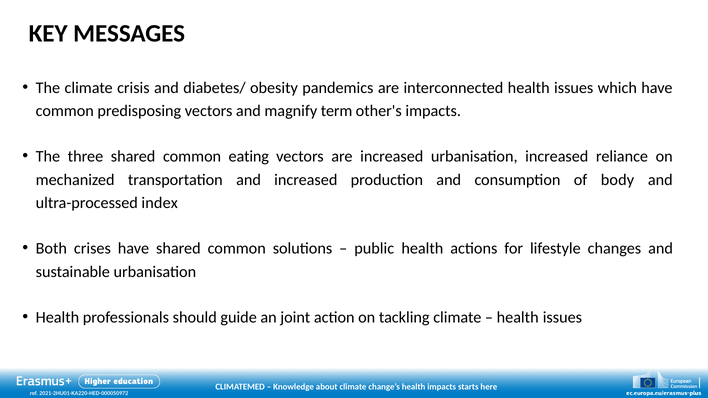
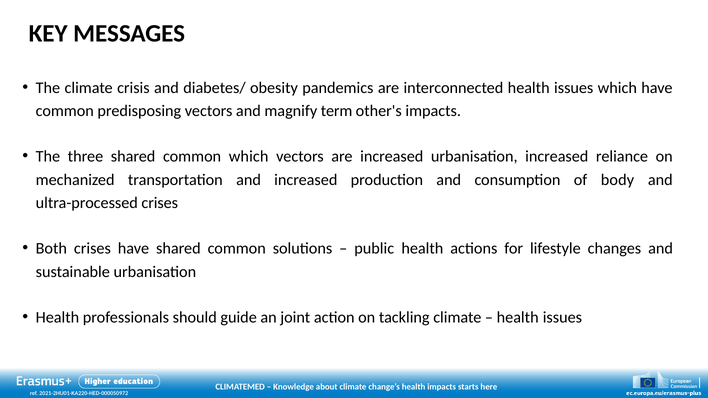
common eating: eating -> which (249, 157)
ultra-processed index: index -> crises (160, 203)
